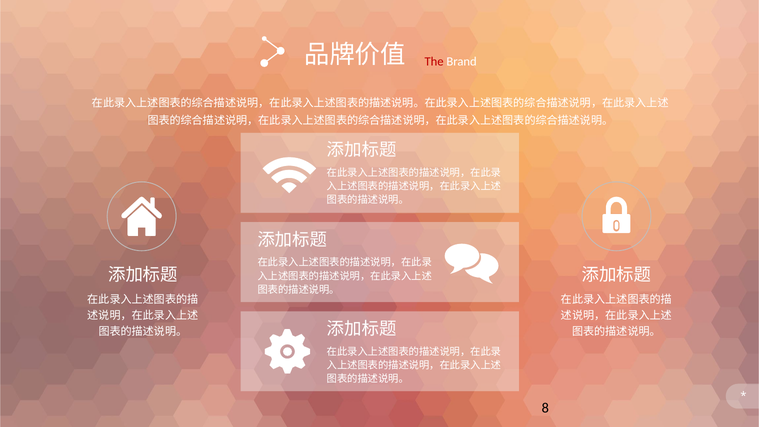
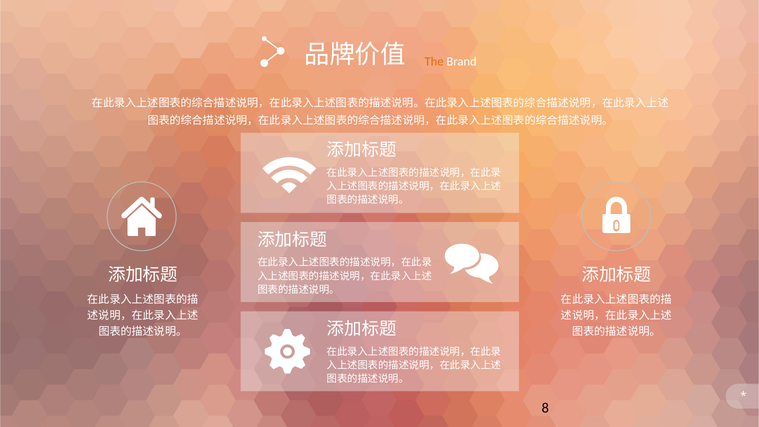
The colour: red -> orange (434, 62)
